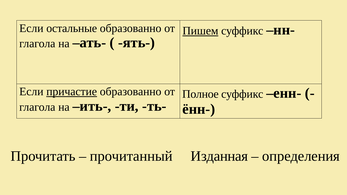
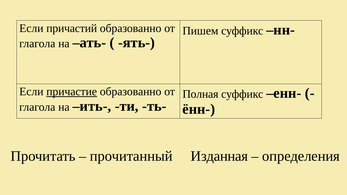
остальные: остальные -> причастий (72, 28)
Пишем underline: present -> none (200, 31)
Полное: Полное -> Полная (200, 94)
